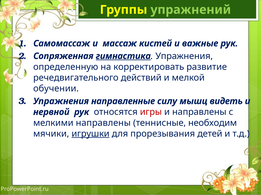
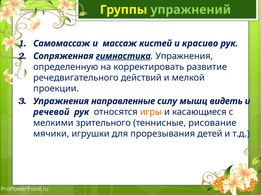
важные: важные -> красиво (200, 44)
обучении: обучении -> проекции (56, 89)
нервной: нервной -> речевой (51, 112)
игры colour: red -> orange (151, 112)
и направлены: направлены -> касающиеся (199, 112)
мелкими направлены: направлены -> зрительного (103, 123)
необходим: необходим -> рисование (212, 123)
игрушки underline: present -> none (91, 134)
